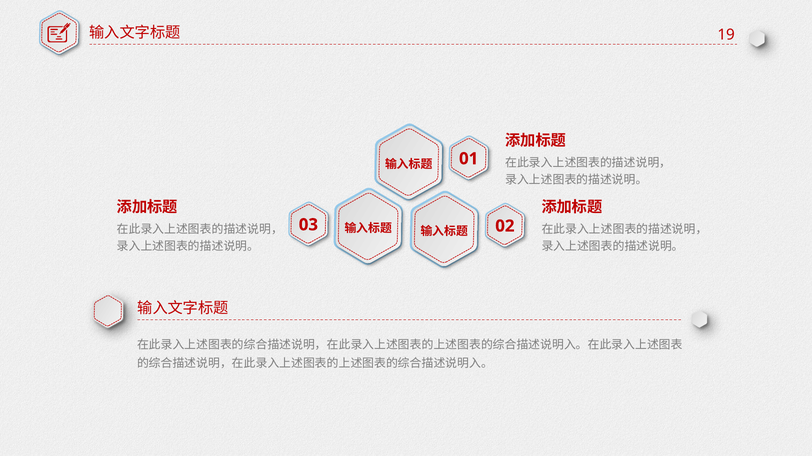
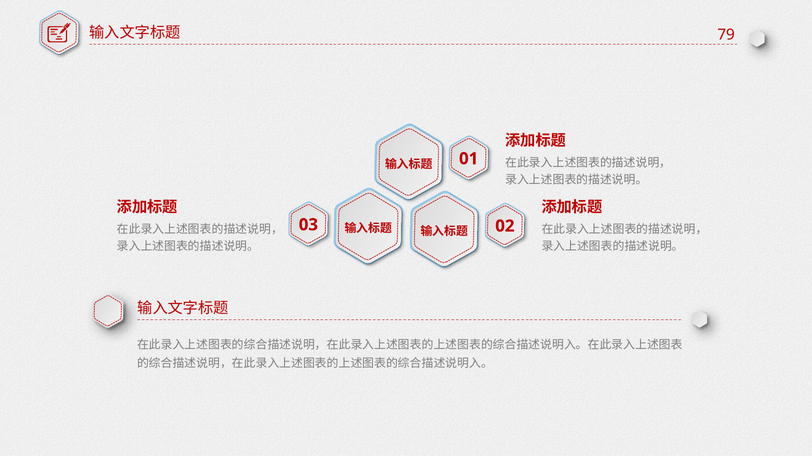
19: 19 -> 79 (726, 35)
